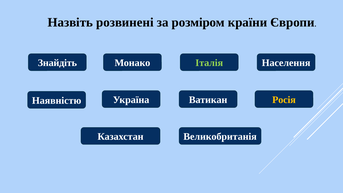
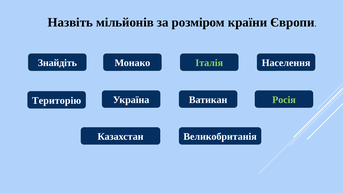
розвинені: розвинені -> мільйонів (125, 22)
Наявністю: Наявністю -> Територію (57, 101)
Росія colour: yellow -> light green (284, 100)
